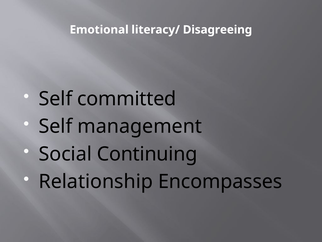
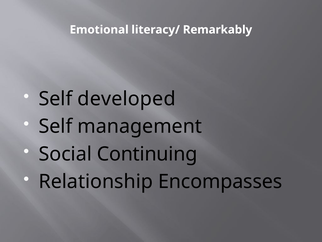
Disagreeing: Disagreeing -> Remarkably (217, 30)
committed: committed -> developed (127, 99)
